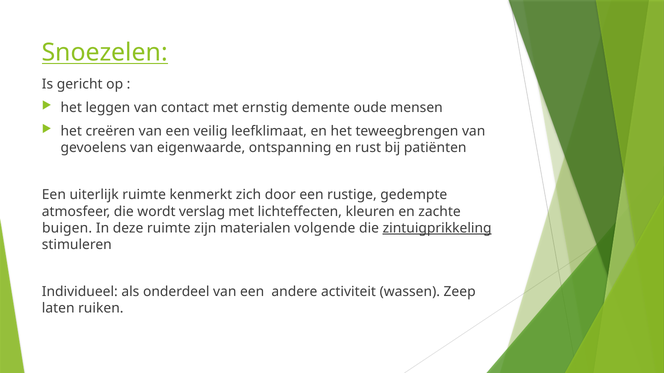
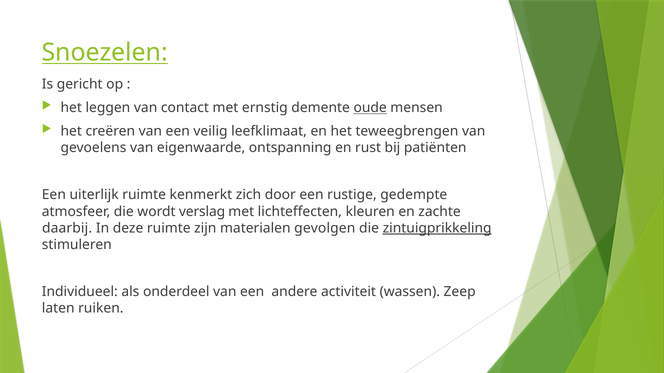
oude underline: none -> present (370, 108)
buigen: buigen -> daarbij (67, 228)
volgende: volgende -> gevolgen (325, 228)
